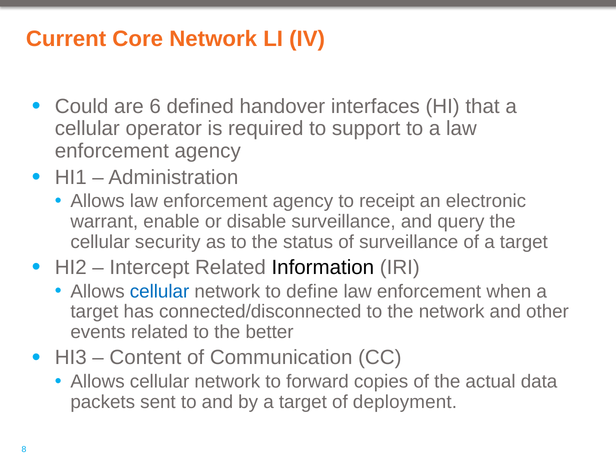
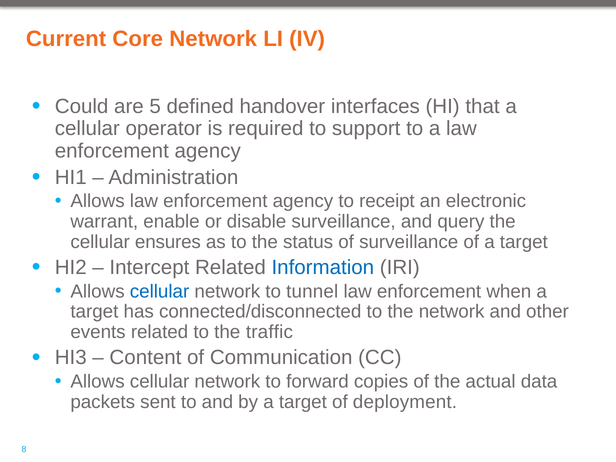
6: 6 -> 5 (155, 106)
security: security -> ensures (168, 242)
Information colour: black -> blue (323, 268)
define: define -> tunnel (312, 291)
better: better -> traffic (269, 332)
